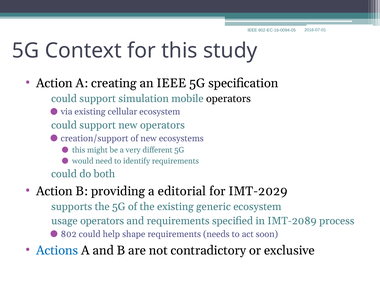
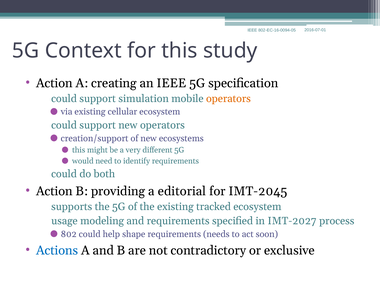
operators colour: black -> orange (228, 99)
IMT-2029: IMT-2029 -> IMT-2045 (258, 191)
generic: generic -> tracked (214, 207)
usage operators: operators -> modeling (102, 221)
IMT-2089: IMT-2089 -> IMT-2027 (292, 221)
